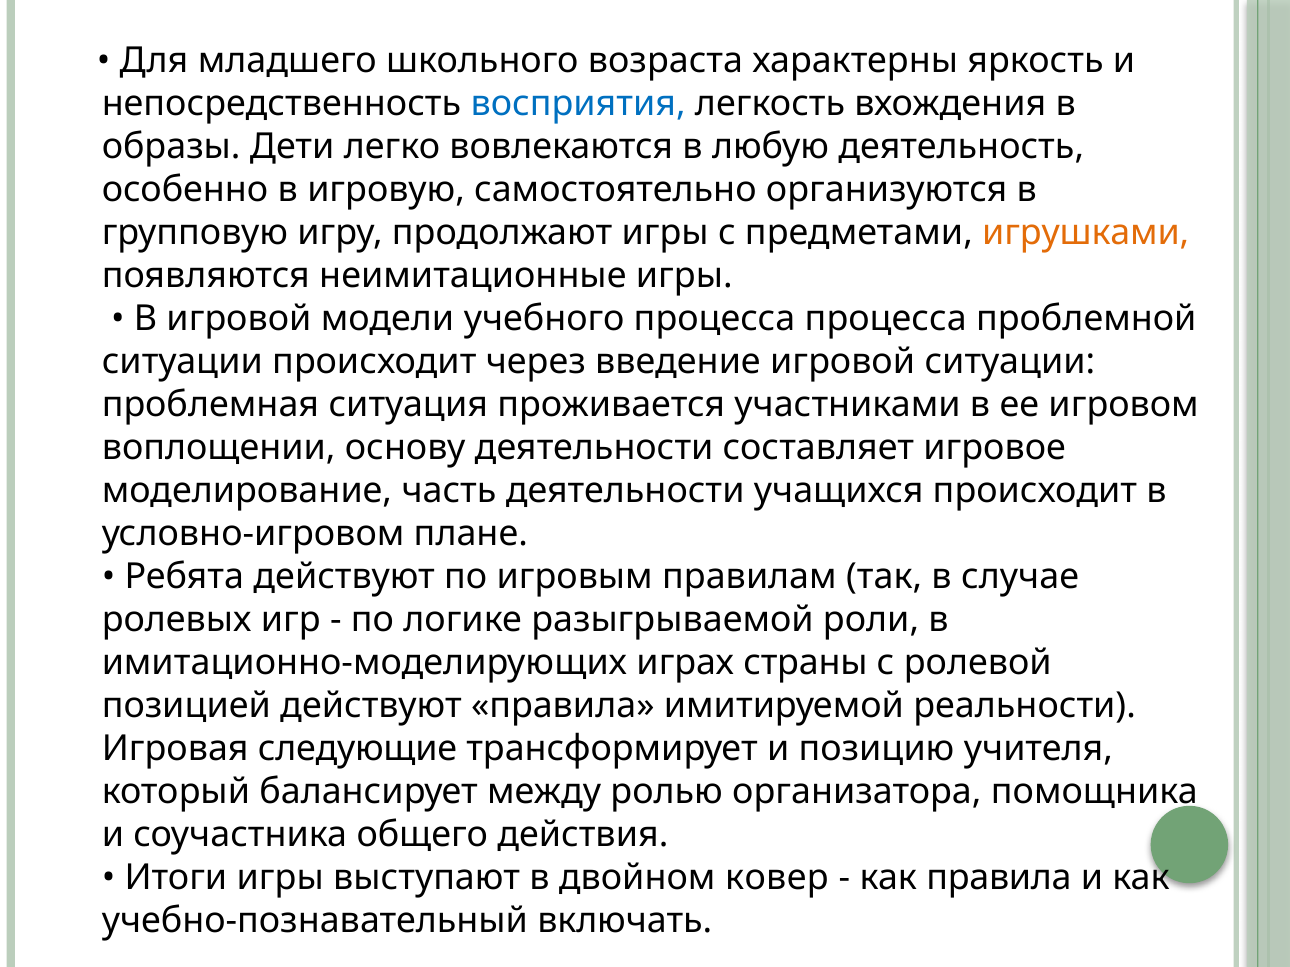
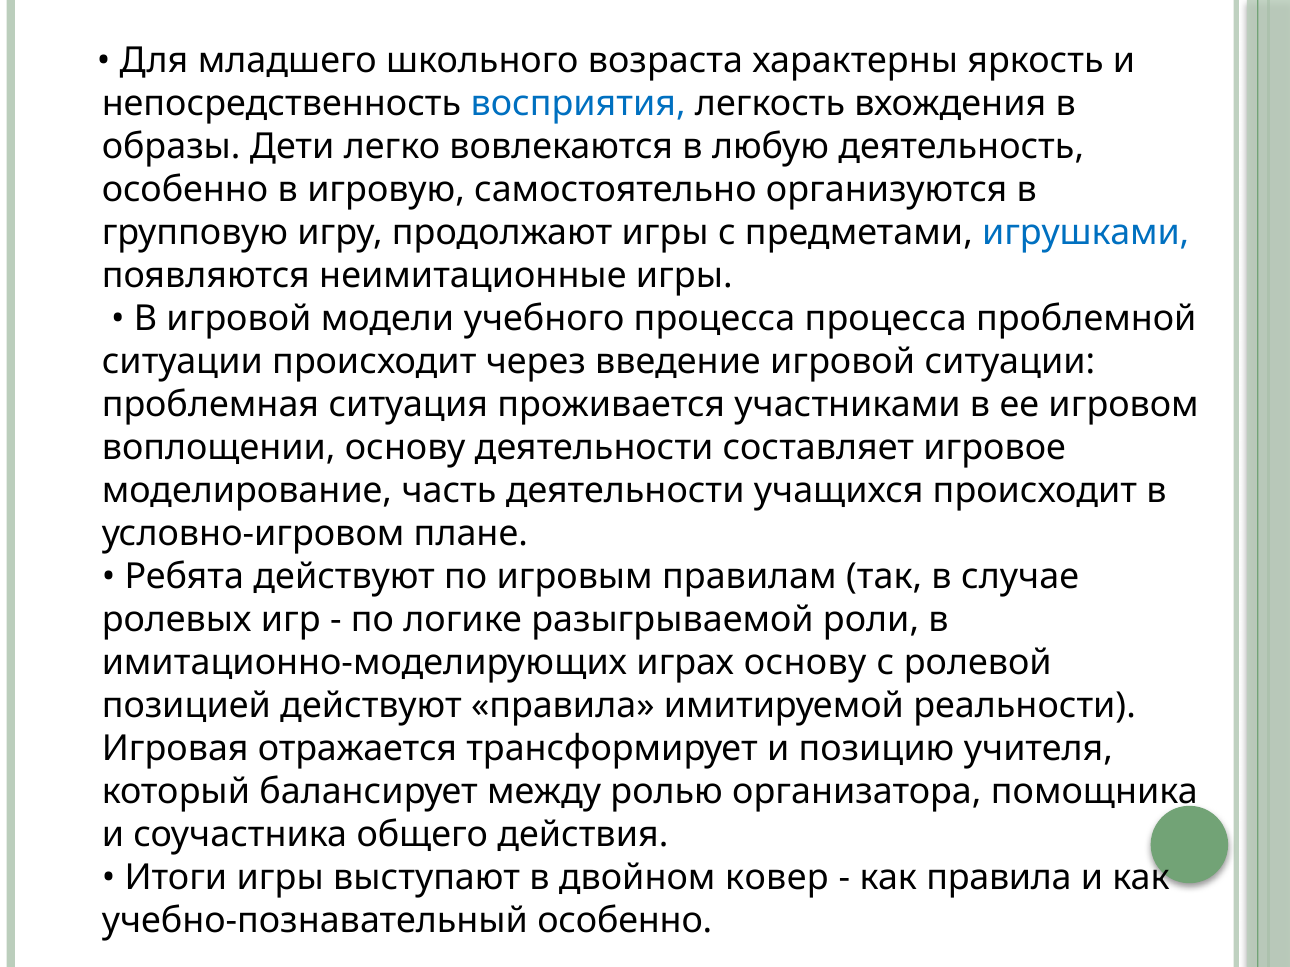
игрушками colour: orange -> blue (1086, 233)
играх страны: страны -> основу (805, 663)
следующие: следующие -> отражается (357, 749)
учебно-познавательный включать: включать -> особенно (625, 921)
